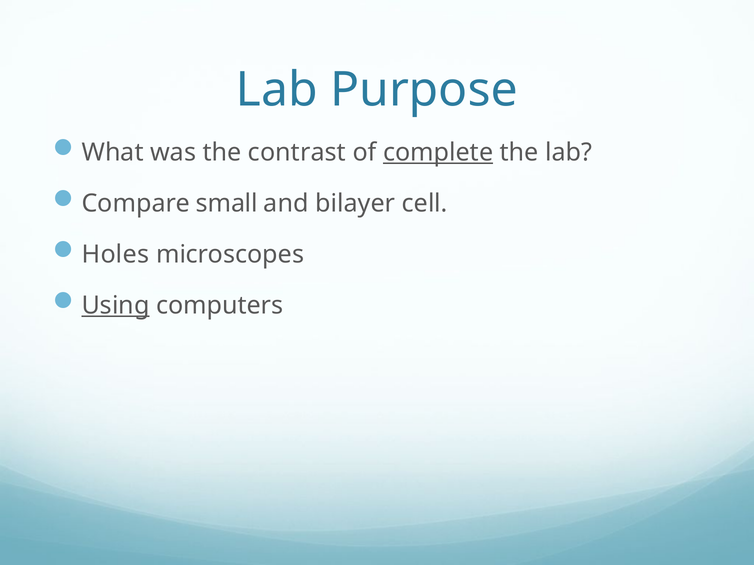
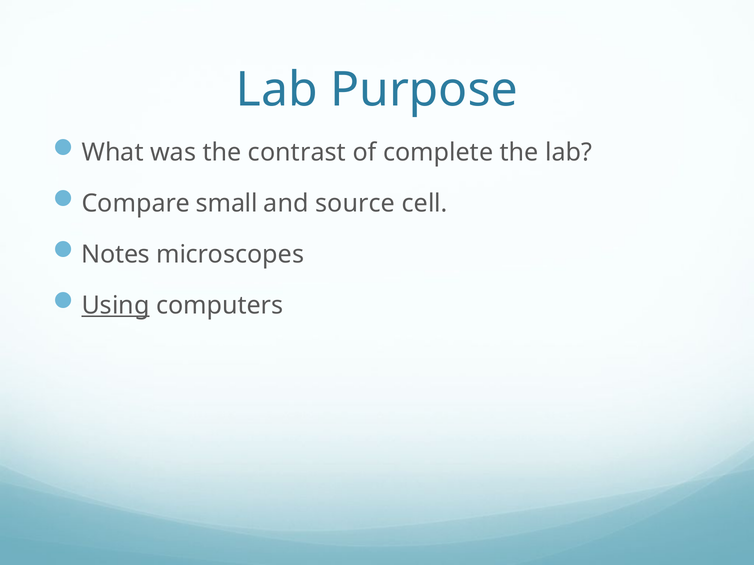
complete underline: present -> none (438, 153)
bilayer: bilayer -> source (355, 204)
Holes: Holes -> Notes (116, 255)
